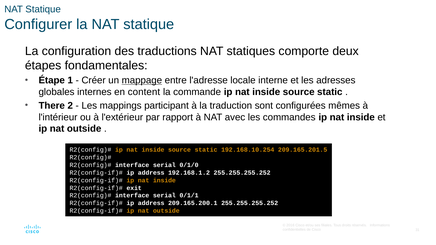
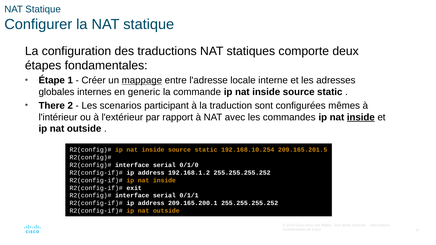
content: content -> generic (144, 92)
mappings: mappings -> scenarios (121, 106)
inside underline: none -> present (361, 117)
